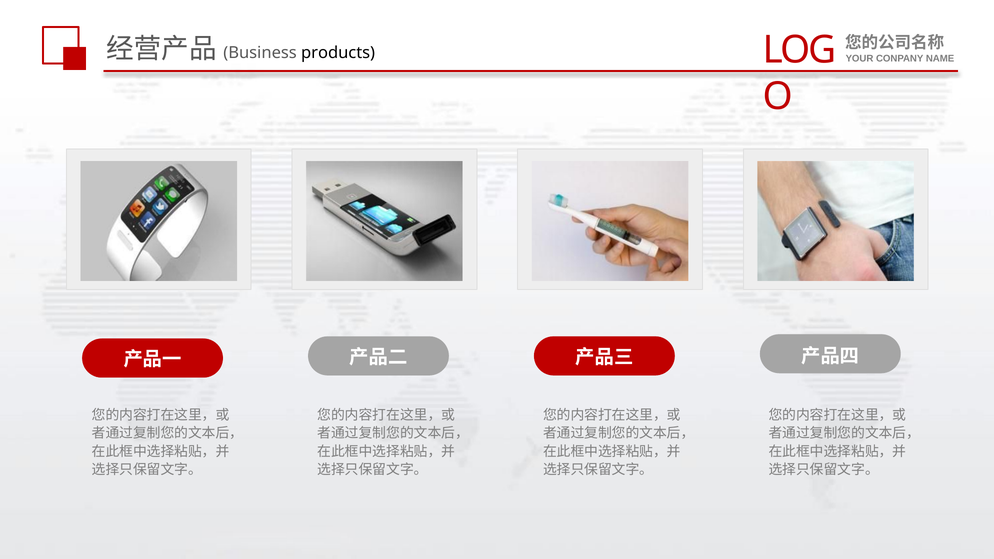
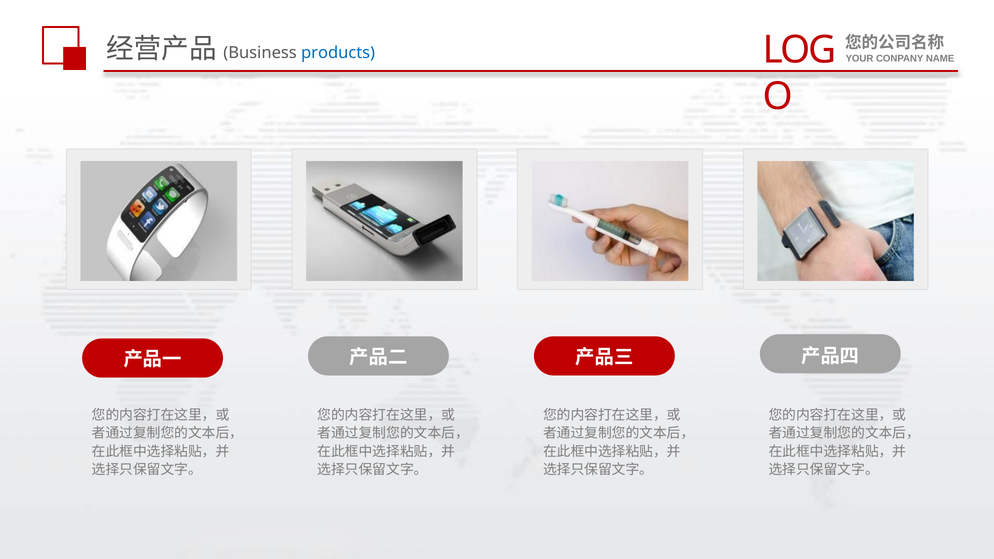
products colour: black -> blue (338, 53)
